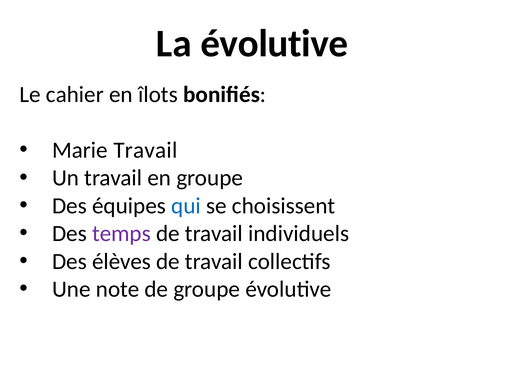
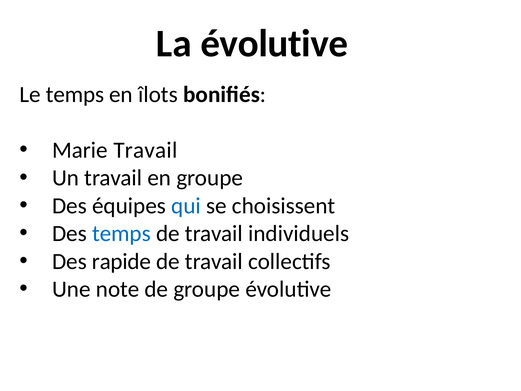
Le cahier: cahier -> temps (75, 94)
temps colour: purple -> blue (121, 233)
élèves: élèves -> rapide (122, 261)
